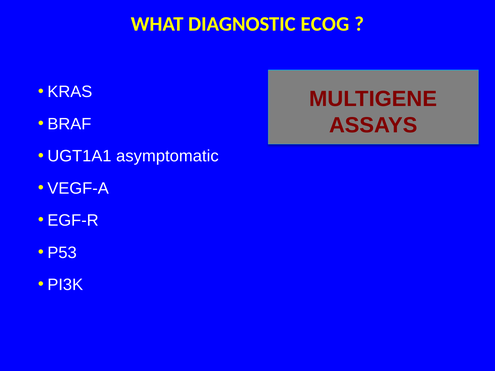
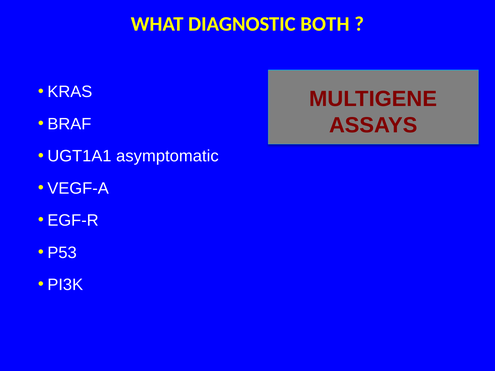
ECOG: ECOG -> BOTH (325, 24)
